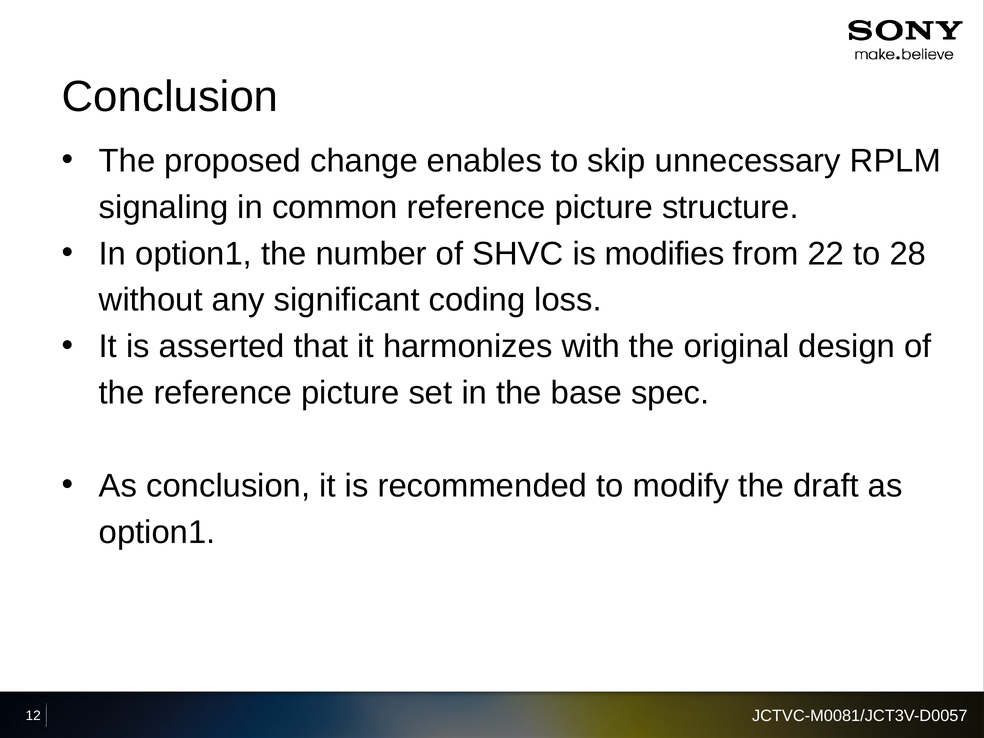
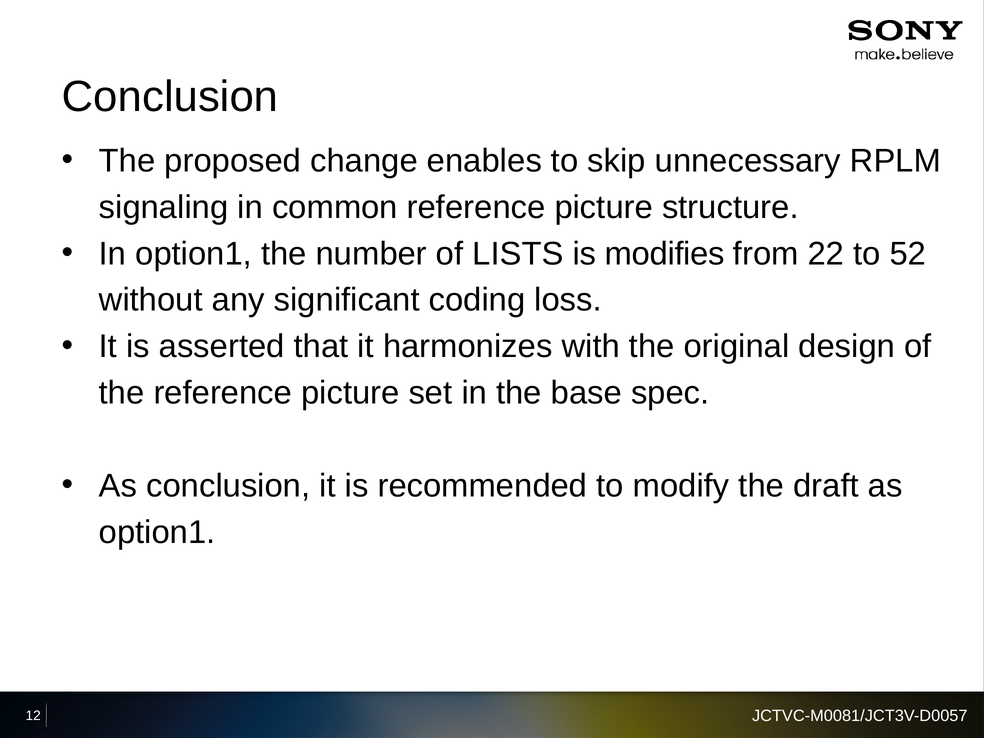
SHVC: SHVC -> LISTS (518, 254)
28: 28 -> 52 (908, 254)
